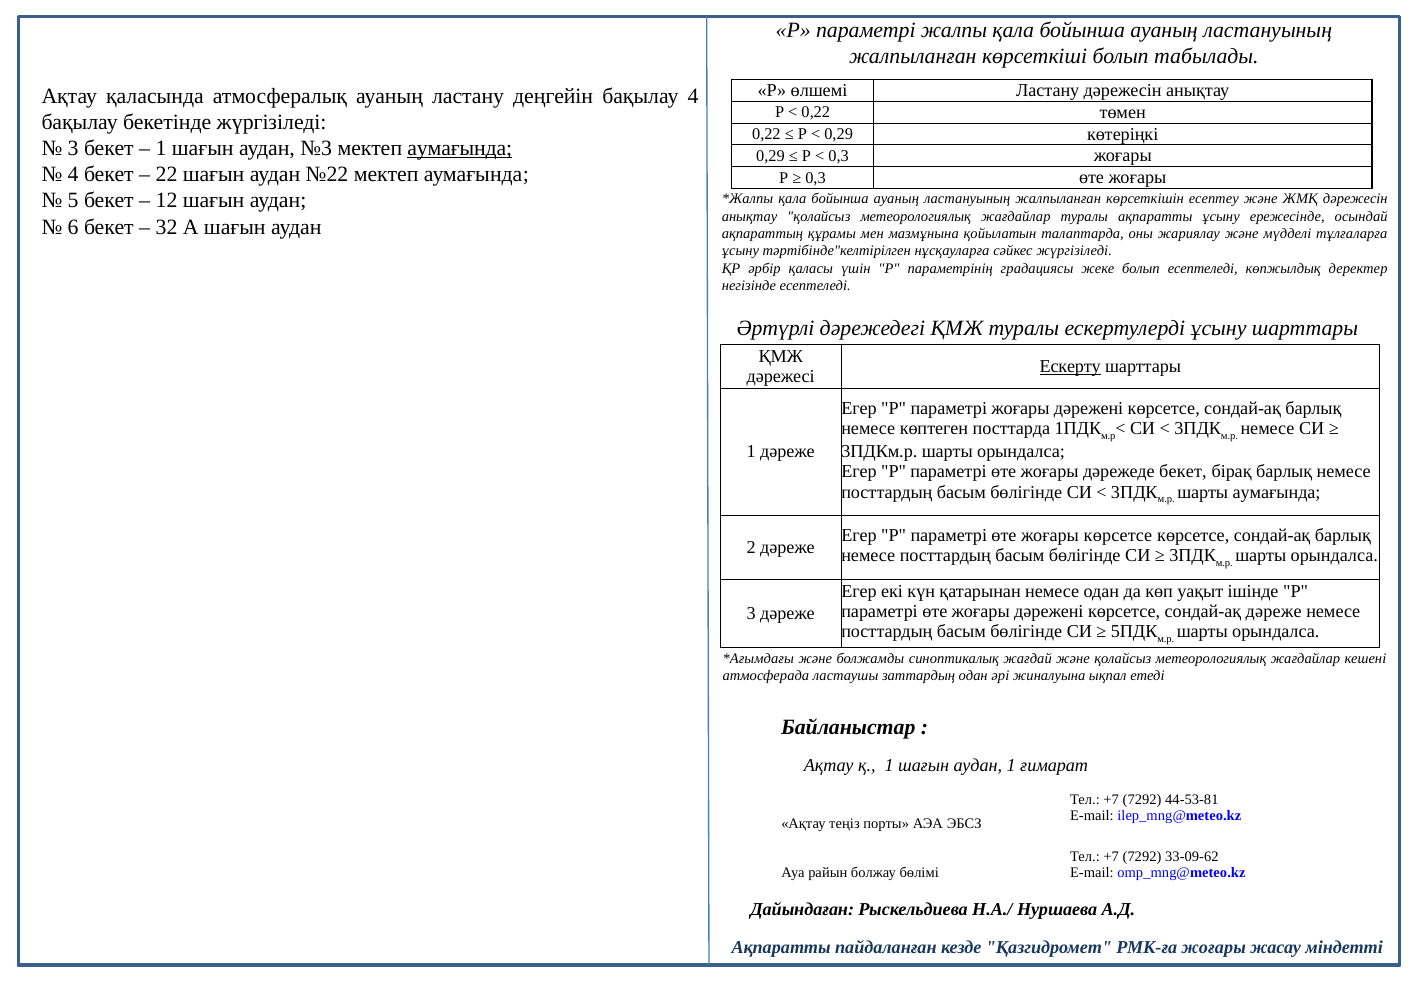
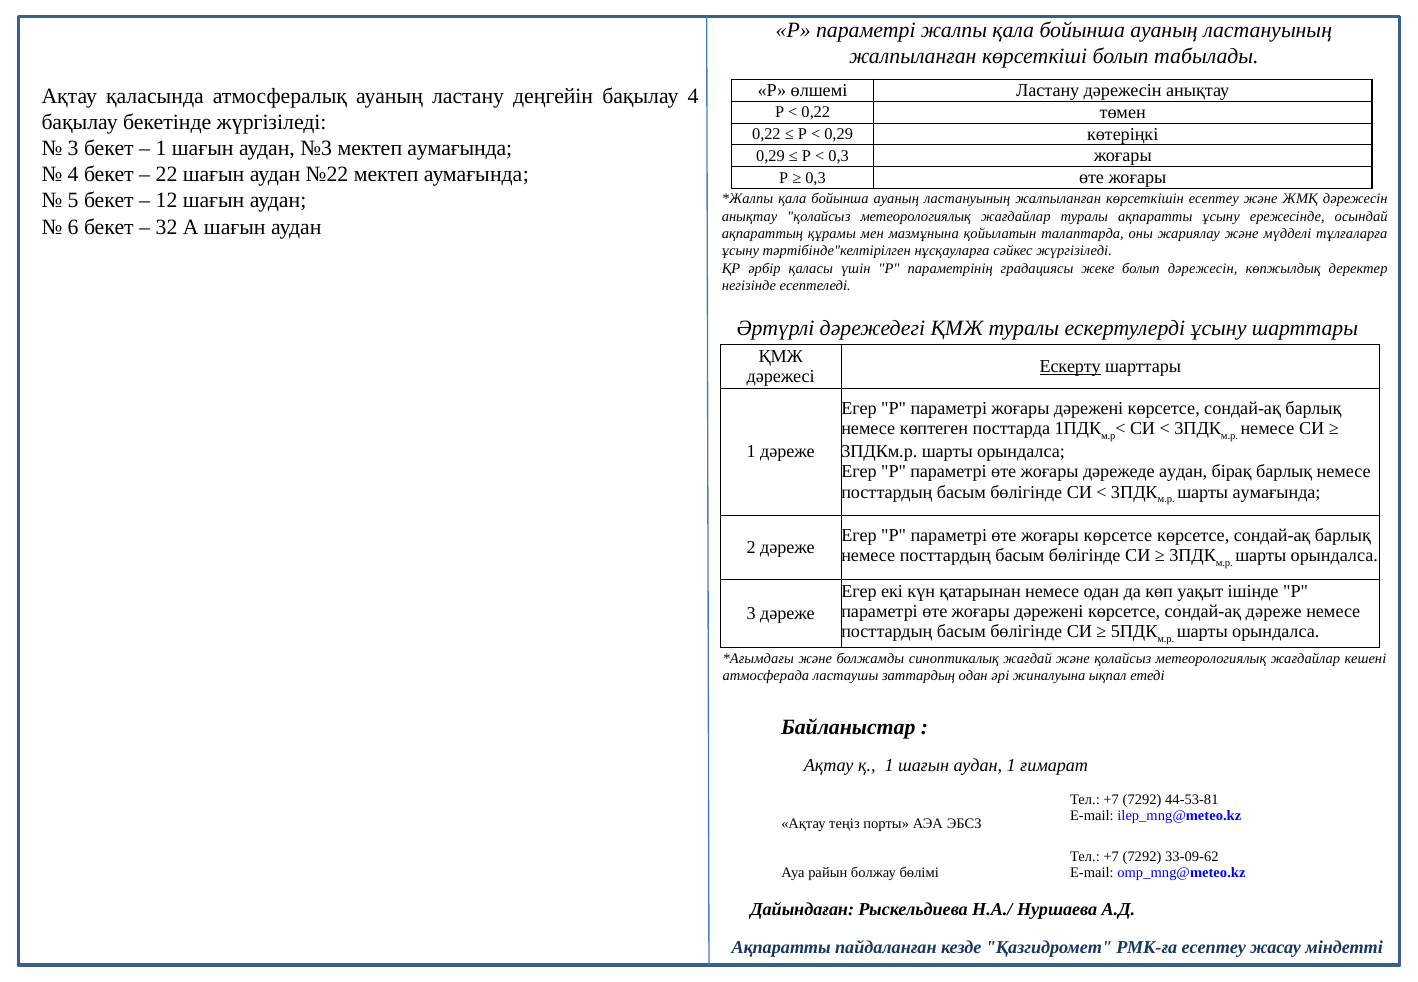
аумағында underline: present -> none (460, 148)
болып есептеледі: есептеледі -> дәрежесін (1203, 268)
дәрежеде бекет: бекет -> аудан (1183, 472)
РМК-ға жоғары: жоғары -> есептеу (1214, 947)
